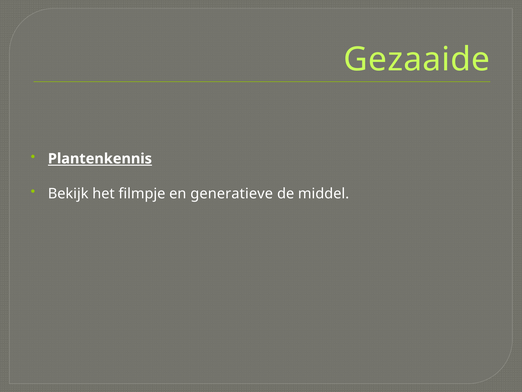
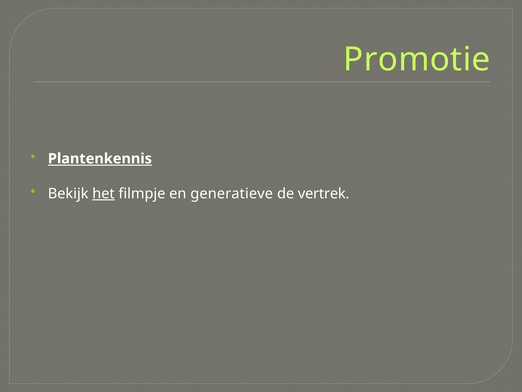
Gezaaide: Gezaaide -> Promotie (417, 59)
het underline: none -> present (104, 193)
middel: middel -> vertrek (324, 193)
